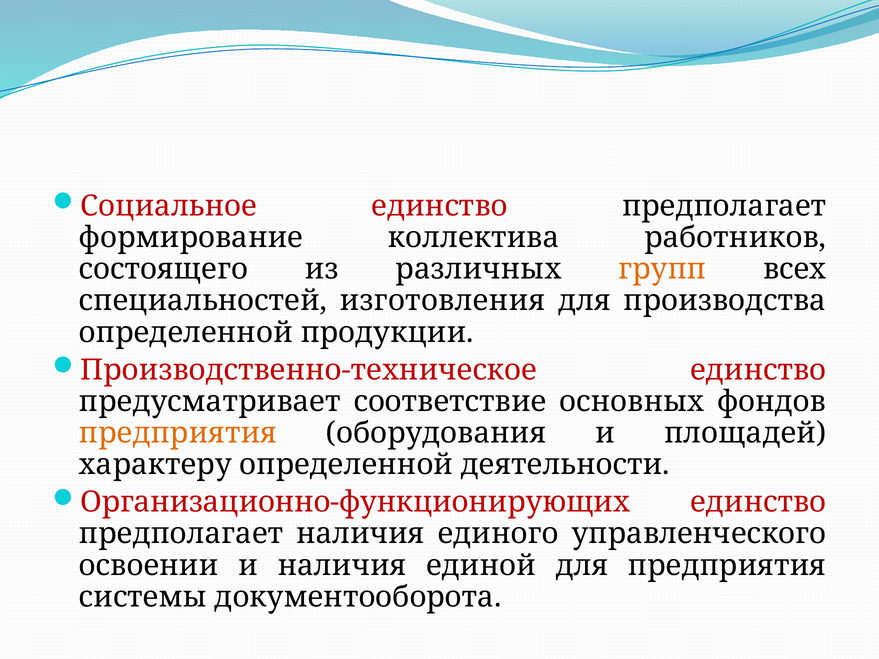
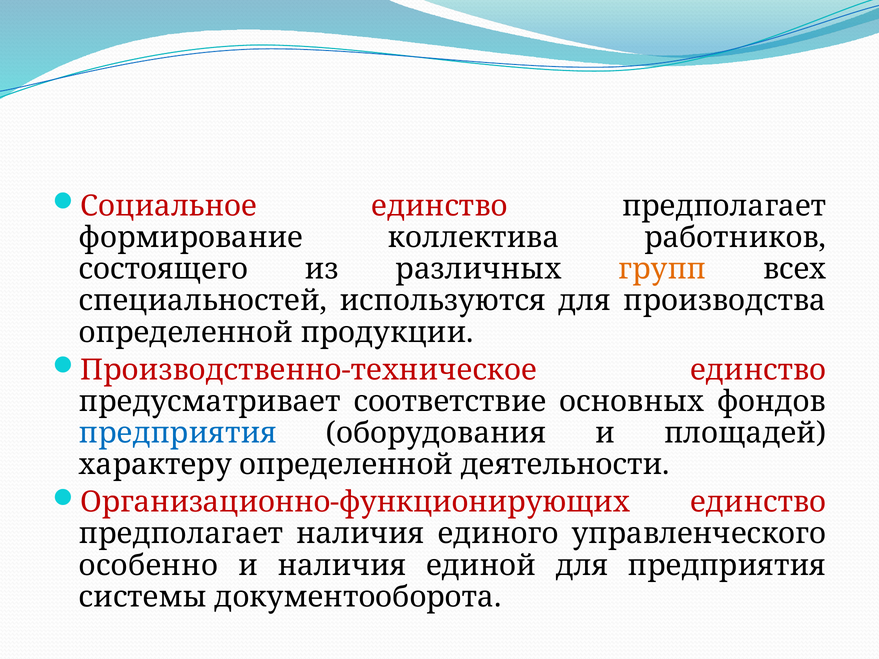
изготовления: изготовления -> используются (443, 301)
предприятия colour: orange -> blue (178, 433)
освоении: освоении -> особенно (149, 566)
